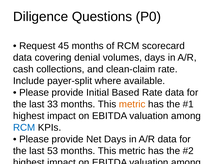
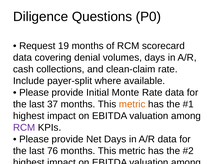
45: 45 -> 19 (64, 46)
Based: Based -> Monte (125, 93)
33: 33 -> 37 (53, 104)
RCM colour: blue -> purple (24, 128)
53: 53 -> 76 (53, 151)
